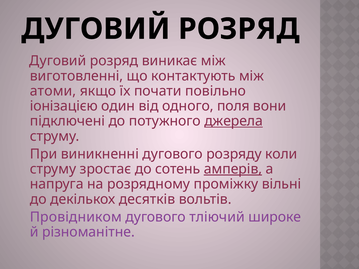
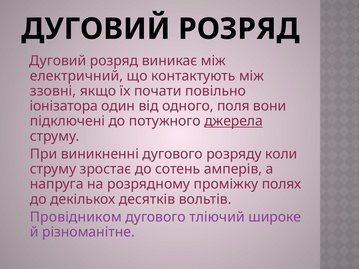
виготовленні: виготовленні -> електричний (76, 76)
атоми: атоми -> ззовні (53, 91)
іонізацією: іонізацією -> іонізатора (64, 106)
амперів underline: present -> none (233, 169)
вільні: вільні -> полях (282, 184)
